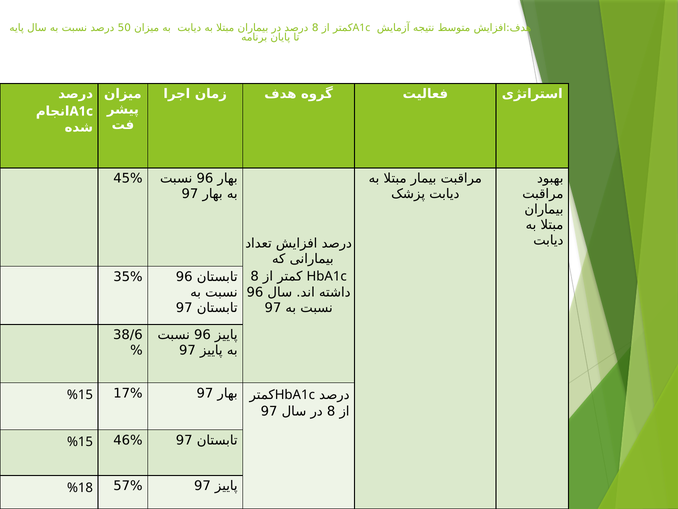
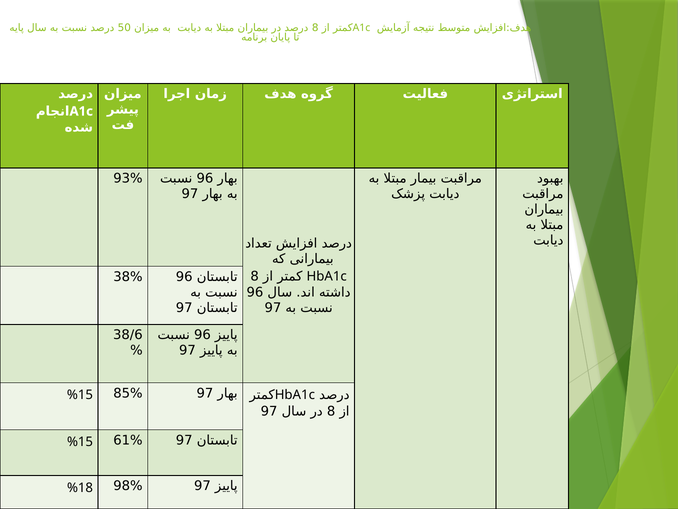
45%: 45% -> 93% (128, 178)
35%: 35% -> 38% (128, 277)
17%: 17% -> 85% (128, 393)
46%: 46% -> 61% (128, 440)
57%: 57% -> 98% (128, 486)
